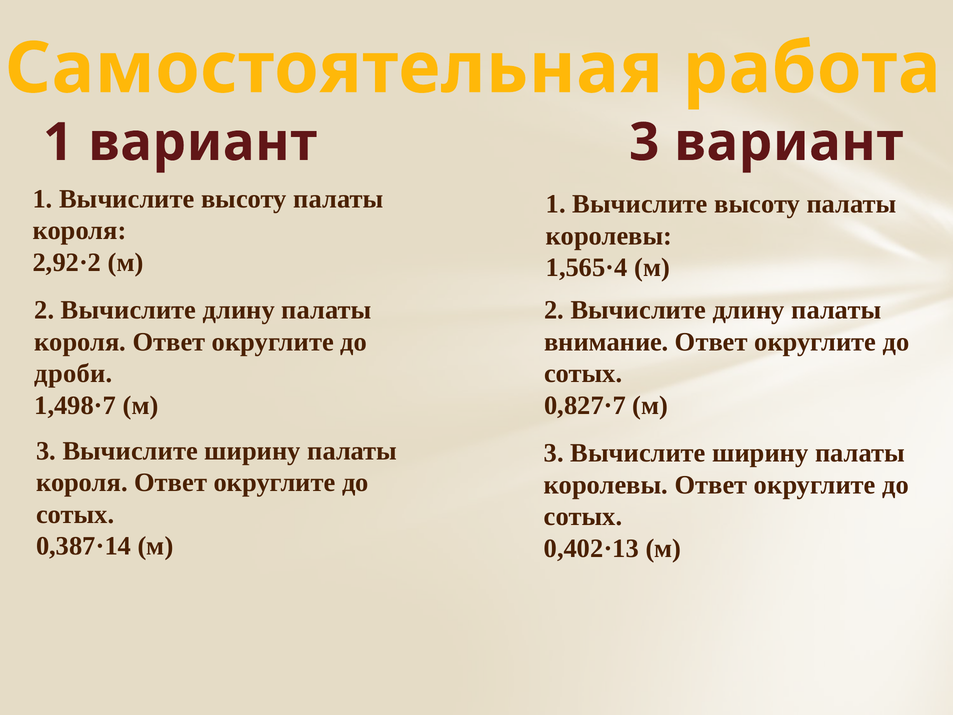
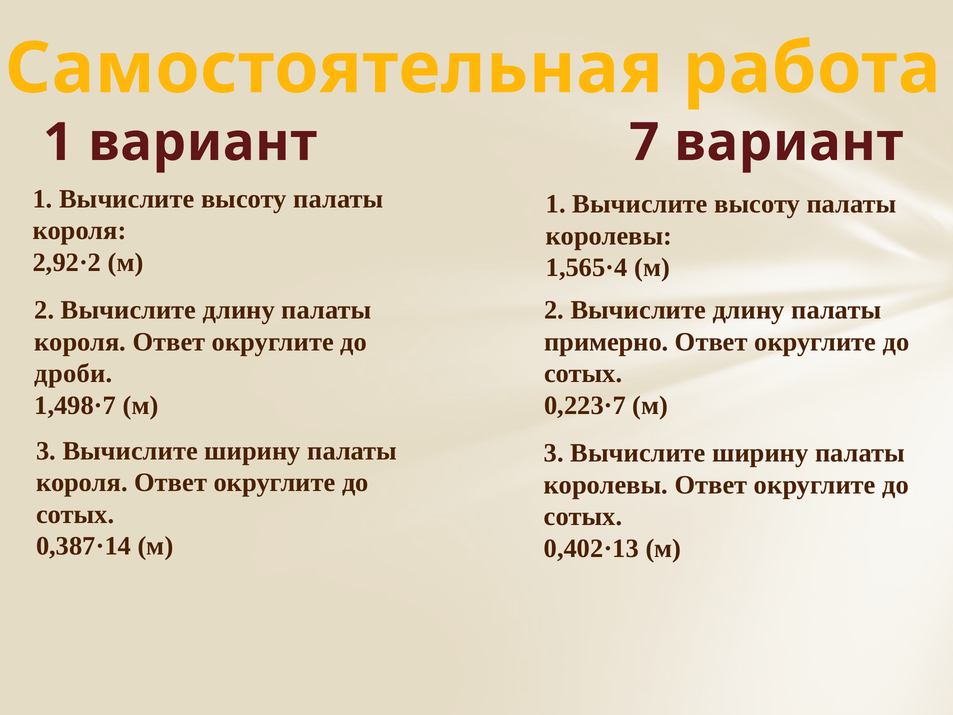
вариант 3: 3 -> 7 (644, 142)
внимание: внимание -> примерно (606, 342)
0,827·7: 0,827·7 -> 0,223·7 (585, 405)
